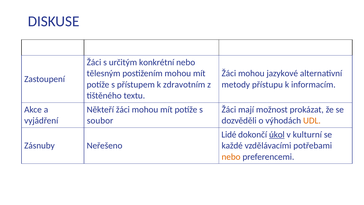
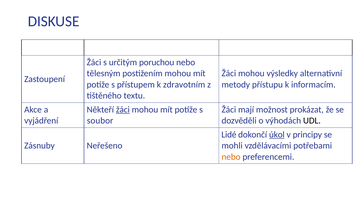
konkrétní: konkrétní -> poruchou (157, 62)
jazykové: jazykové -> výsledky (282, 73)
žáci underline: none -> present (123, 109)
UDL colour: orange -> black (312, 121)
kulturní: kulturní -> principy (307, 134)
každé: každé -> mohli (232, 145)
